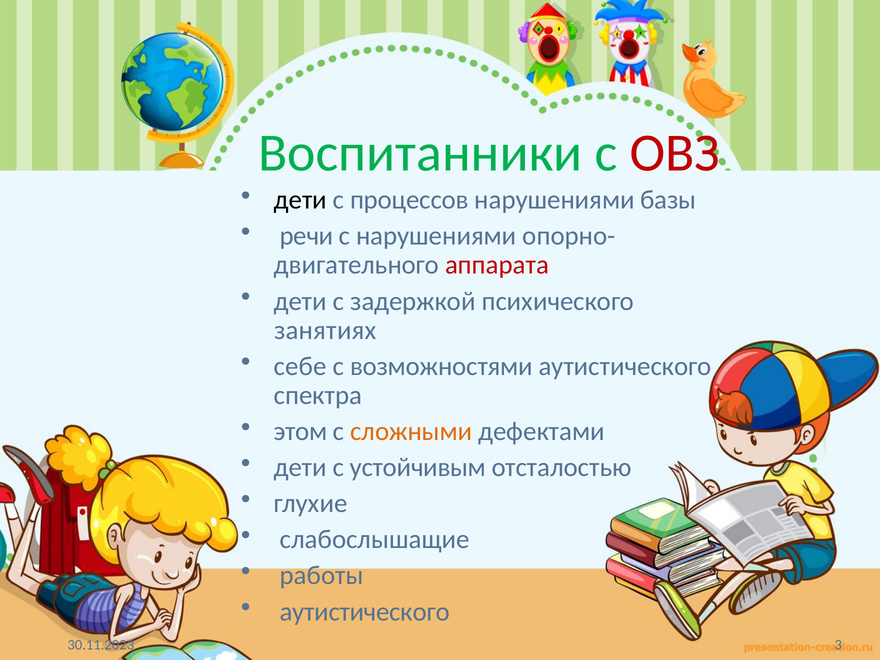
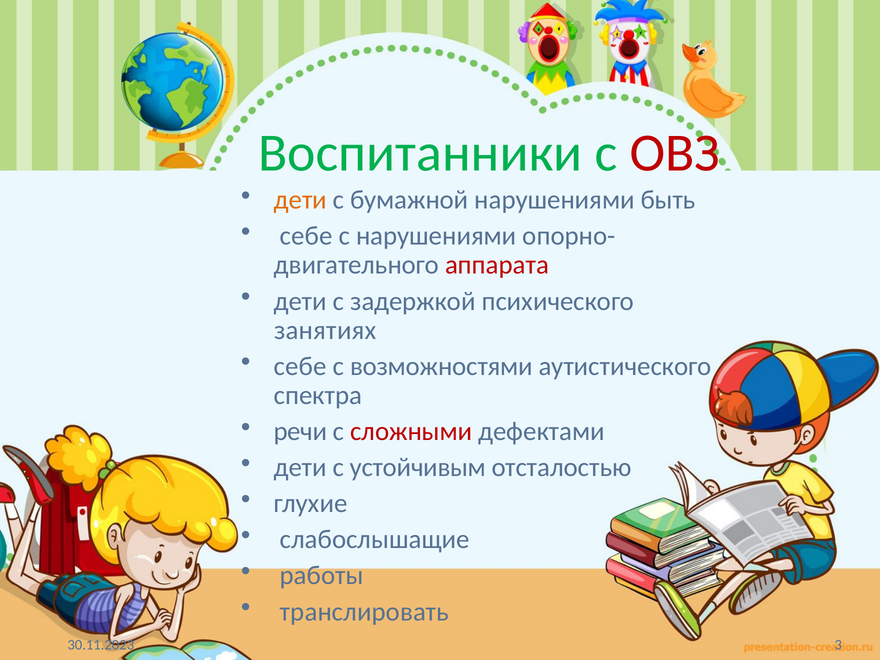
дети colour: black -> orange (300, 200)
процессов: процессов -> бумажной (409, 200)
базы: базы -> быть (668, 200)
речи: речи -> себе (306, 236)
этом: этом -> речи (300, 431)
сложными colour: orange -> red (411, 431)
аутистического: аутистического -> транслировать (364, 612)
